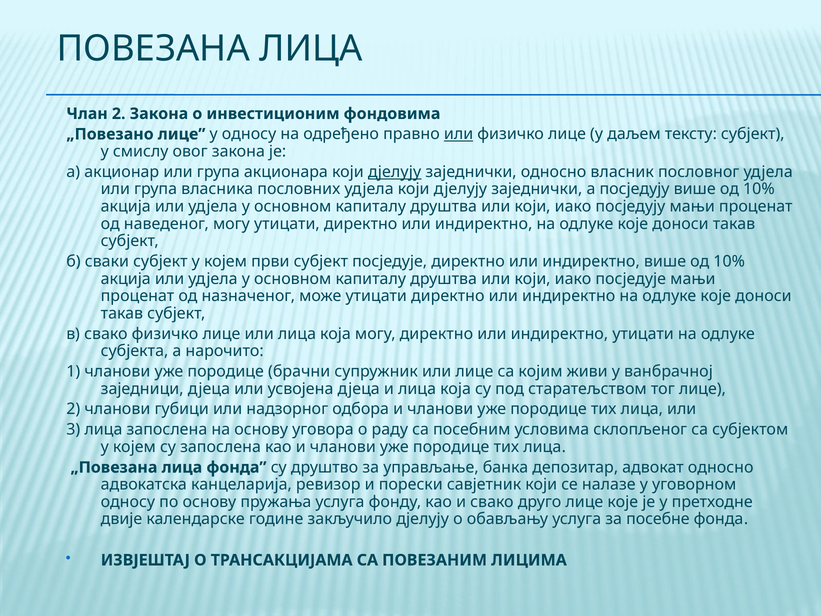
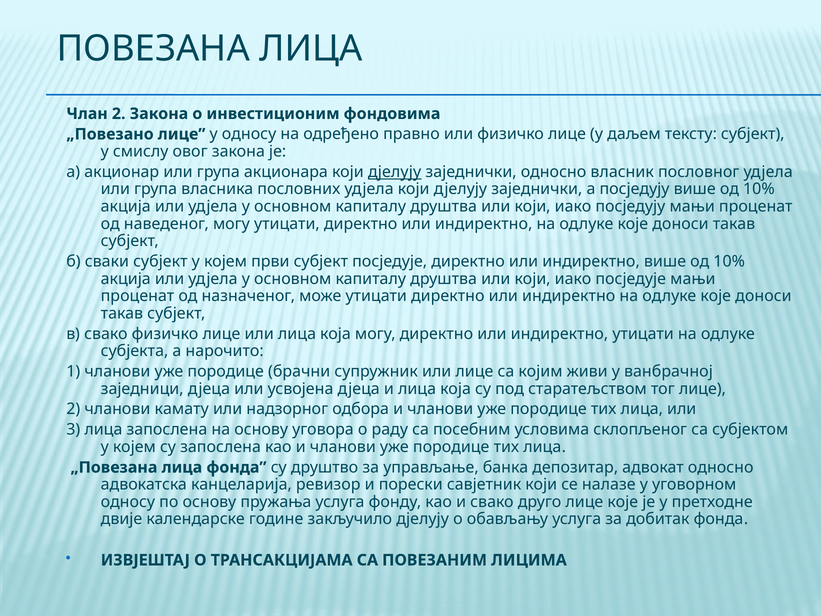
или underline: present -> none (459, 134)
губици: губици -> камату (182, 409)
посебне: посебне -> добитак (658, 519)
